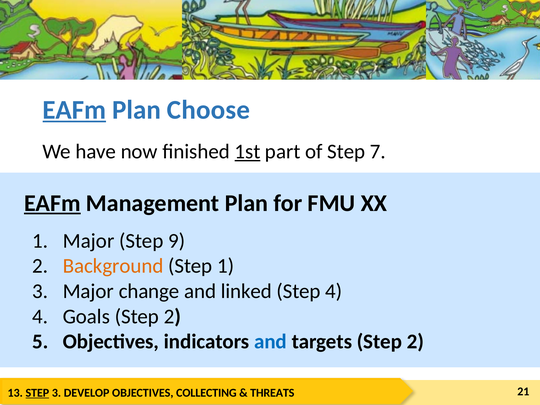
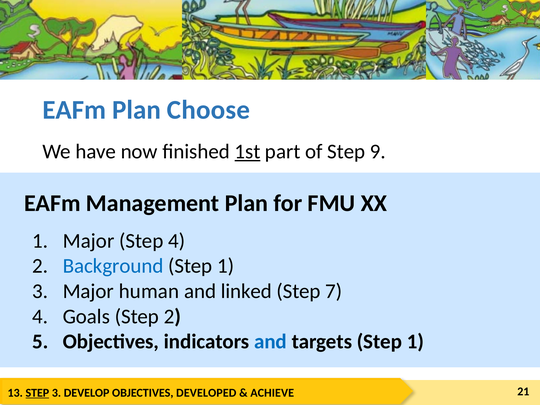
EAFm underline: present -> none (74, 110)
7: 7 -> 9 (378, 152)
EAFm underline: present -> none (52, 203)
Step 9: 9 -> 4 (177, 241)
Background colour: orange -> blue (113, 266)
change: change -> human (149, 291)
Step 4: 4 -> 7 (334, 291)
targets Step 2: 2 -> 1 (415, 342)
COLLECTING: COLLECTING -> DEVELOPED (206, 393)
THREATS: THREATS -> ACHIEVE (272, 393)
